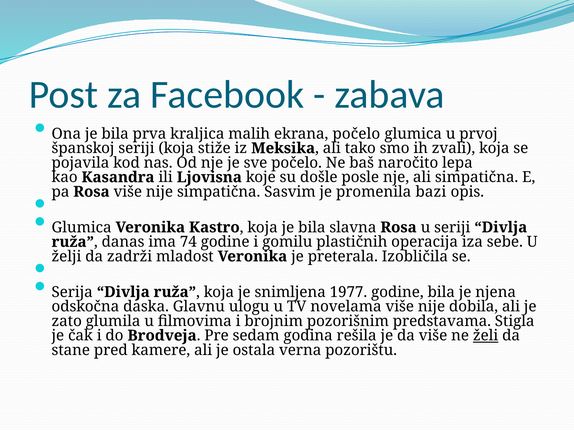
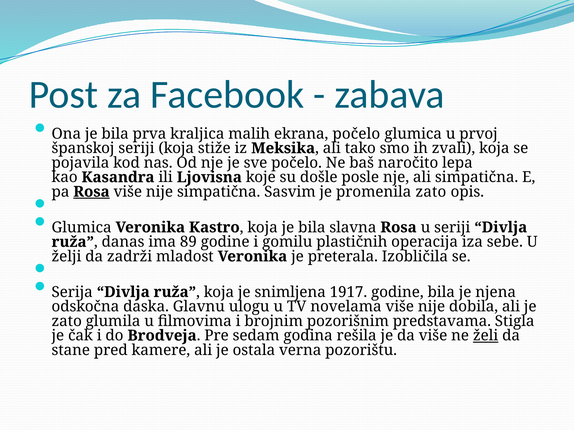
Rosa underline: none -> present (91, 192)
promenila bazi: bazi -> zato (431, 192)
74: 74 -> 89 (188, 242)
1977: 1977 -> 1917 (348, 292)
